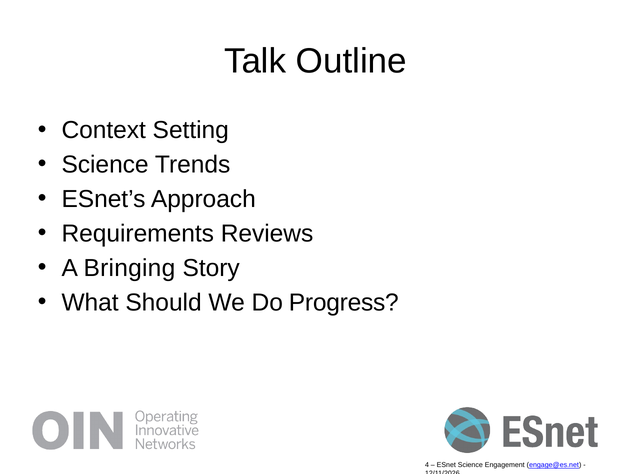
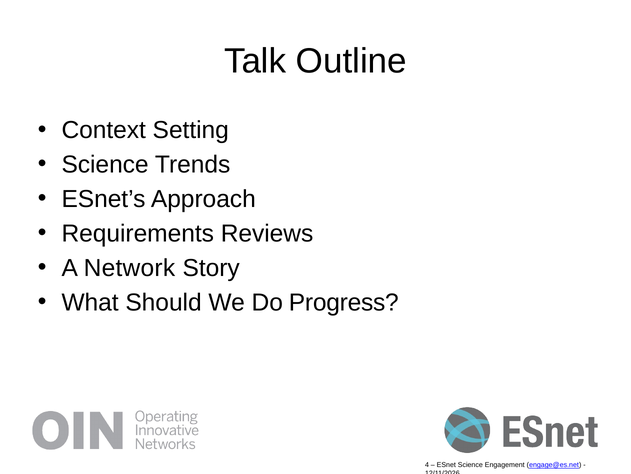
Bringing: Bringing -> Network (129, 268)
